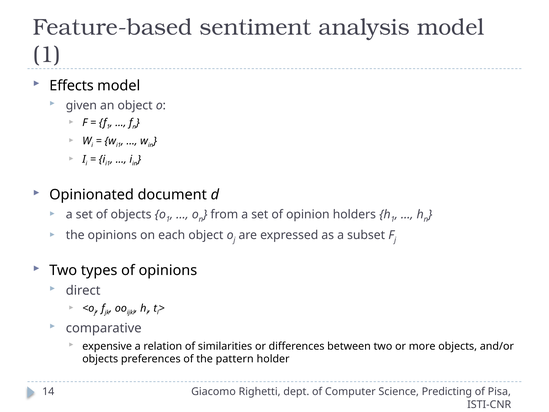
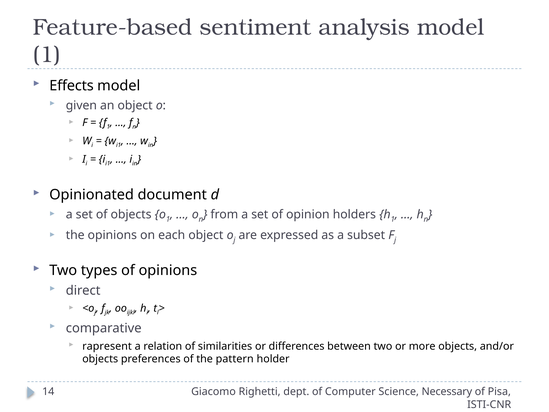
expensive: expensive -> rapresent (107, 346)
Predicting: Predicting -> Necessary (447, 391)
